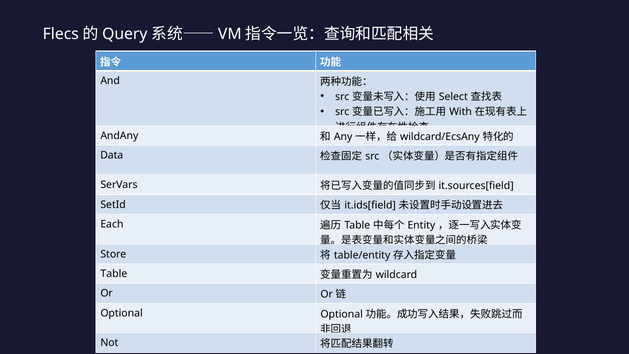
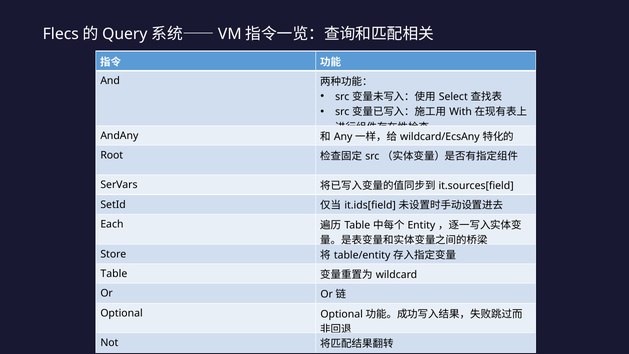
Data: Data -> Root (112, 155)
